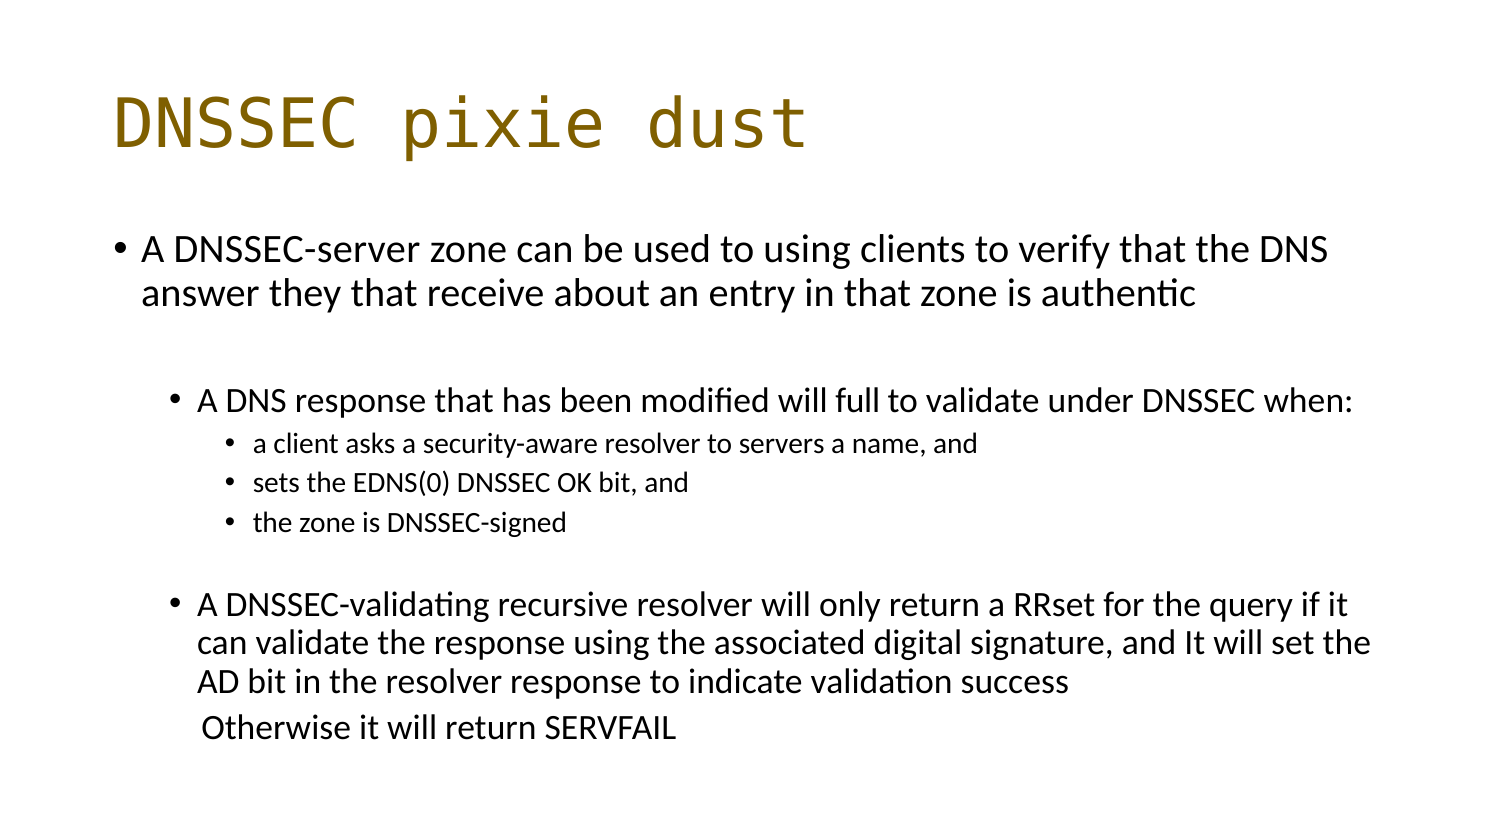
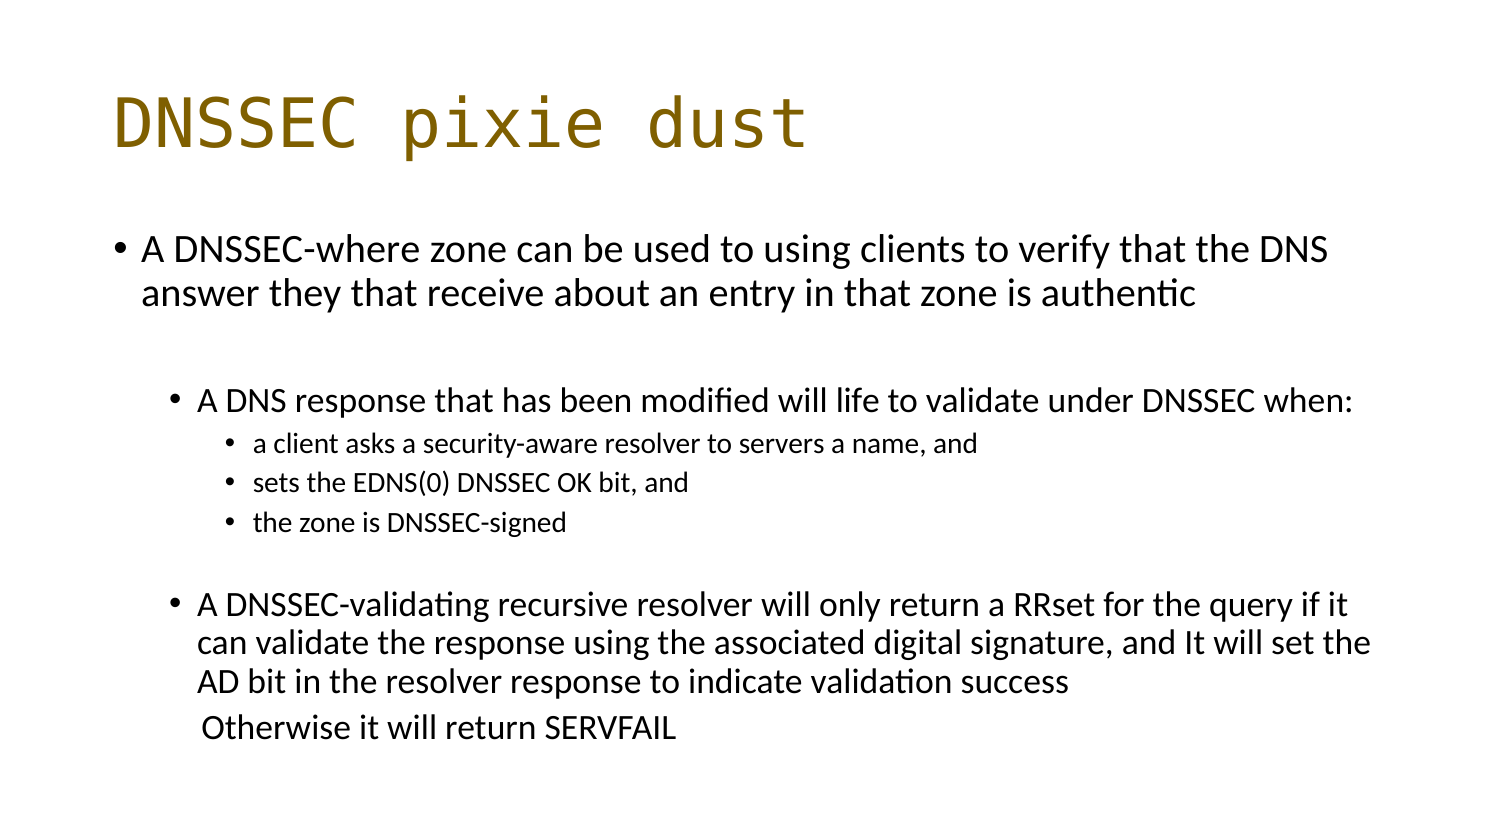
DNSSEC-server: DNSSEC-server -> DNSSEC-where (297, 250)
full: full -> life (858, 401)
